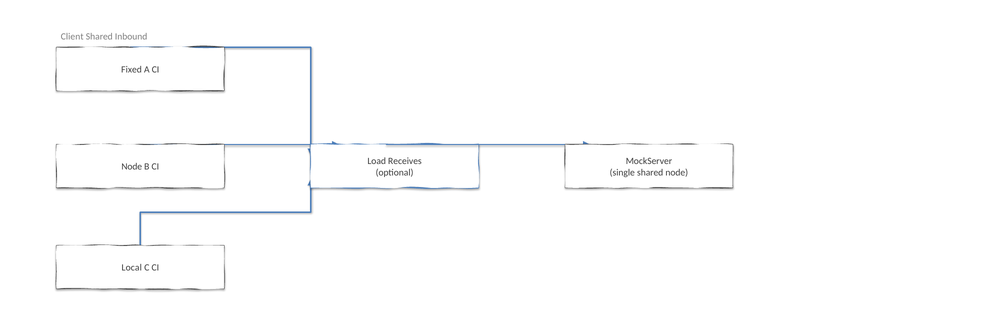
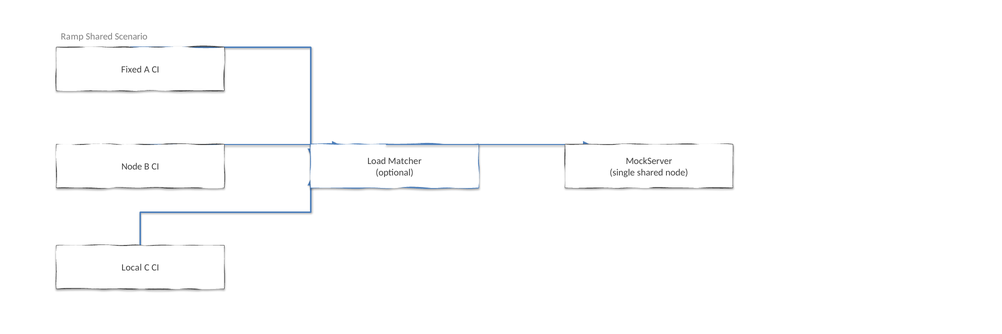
Client: Client -> Ramp (72, 36)
Inbound: Inbound -> Scenario (131, 36)
Receives: Receives -> Matcher (405, 161)
